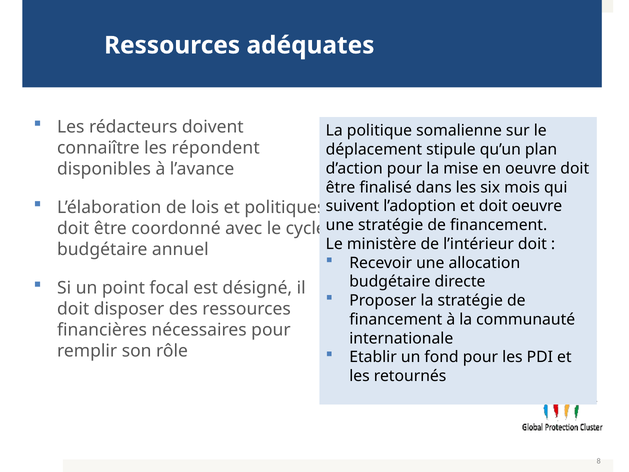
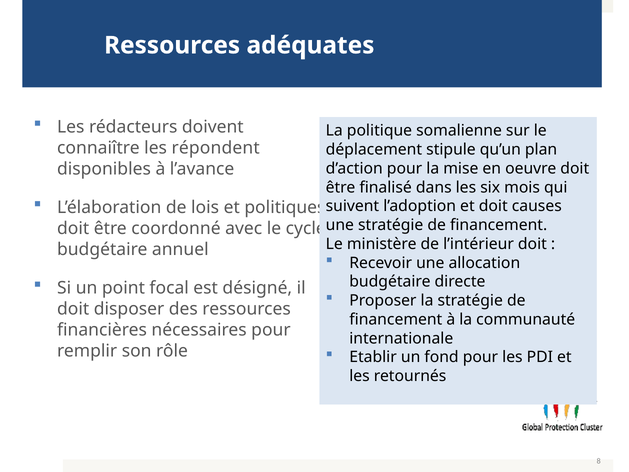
doit oeuvre: oeuvre -> causes (537, 206)
